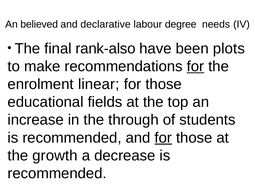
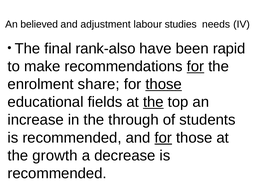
declarative: declarative -> adjustment (106, 24)
degree: degree -> studies (181, 24)
plots: plots -> rapid (229, 49)
linear: linear -> share (99, 84)
those underline: none -> present (164, 84)
the underline: none -> present (153, 102)
